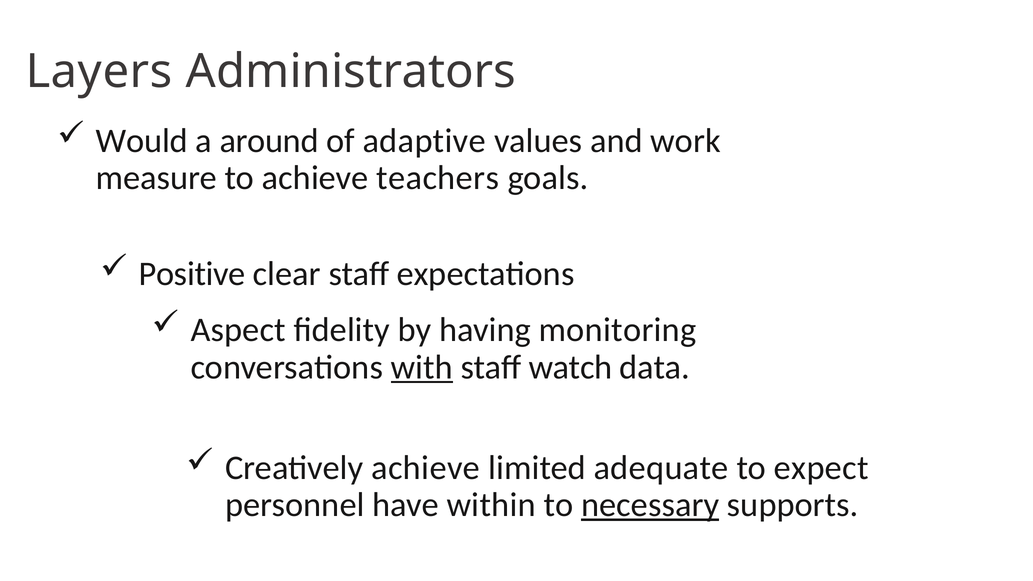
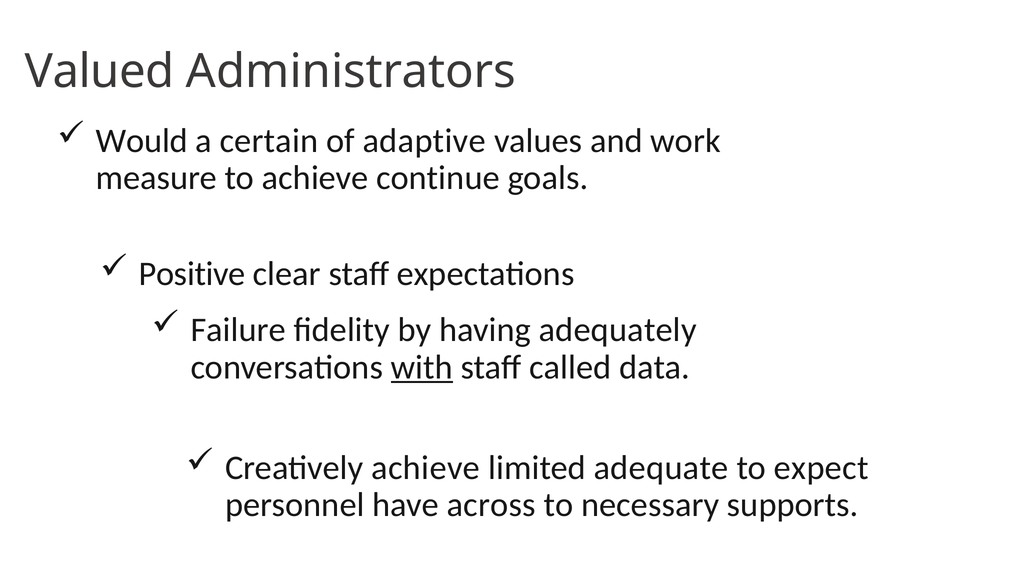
Layers: Layers -> Valued (100, 72)
around: around -> certain (269, 141)
teachers: teachers -> continue (438, 178)
Aspect: Aspect -> Failure (238, 330)
monitoring: monitoring -> adequately (618, 330)
watch: watch -> called (570, 367)
within: within -> across (491, 505)
necessary underline: present -> none (650, 505)
